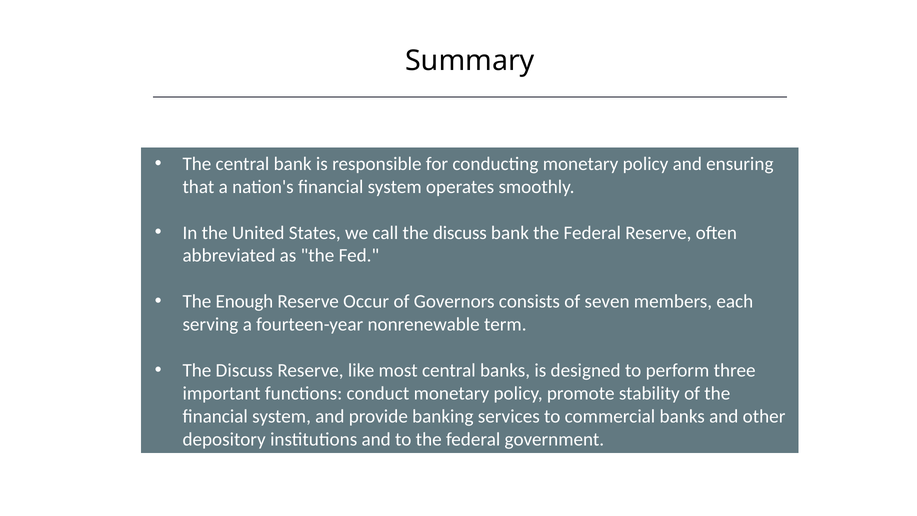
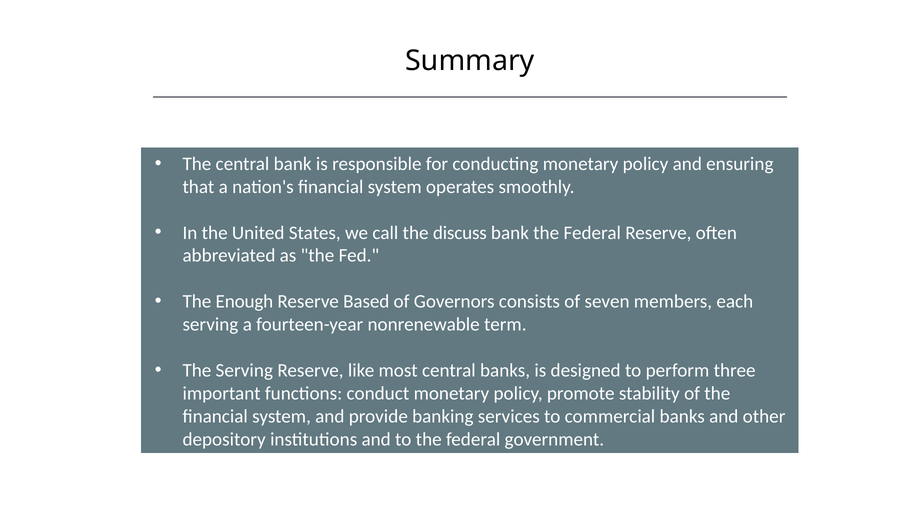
Occur: Occur -> Based (366, 301)
Discuss: Discuss -> Serving (244, 370)
